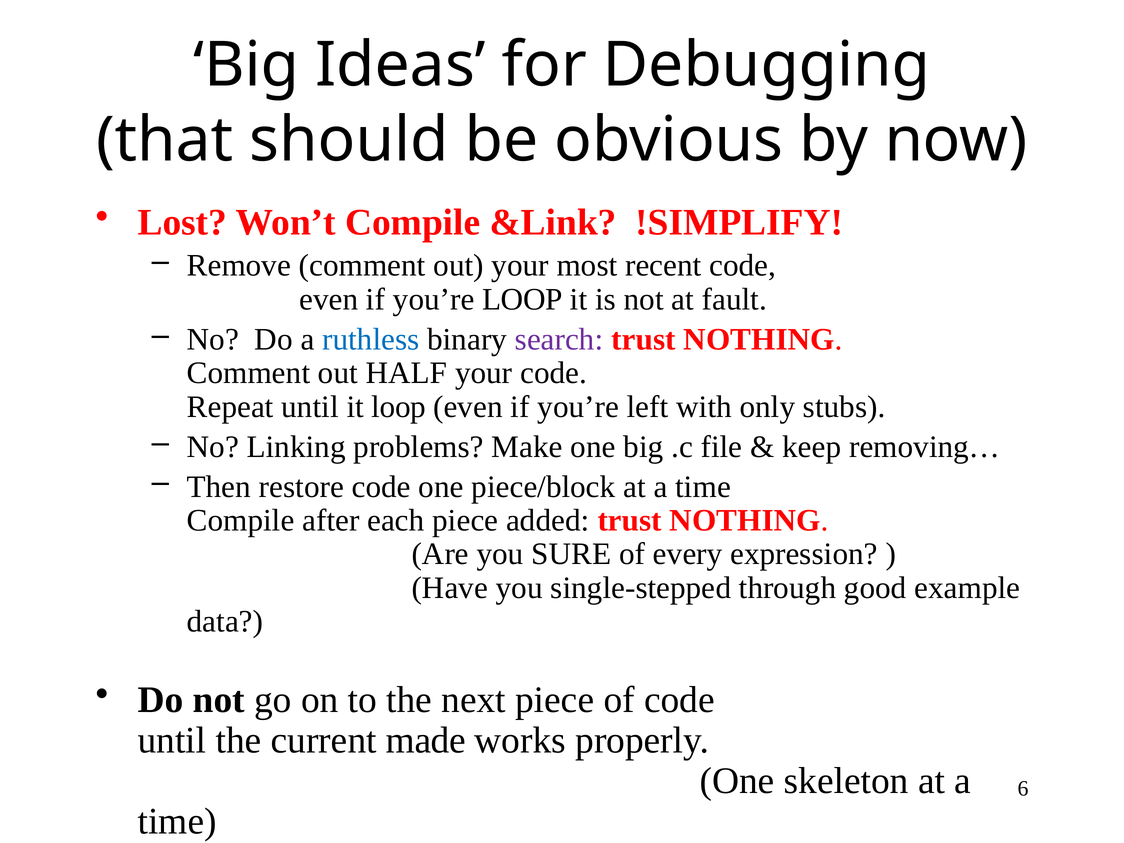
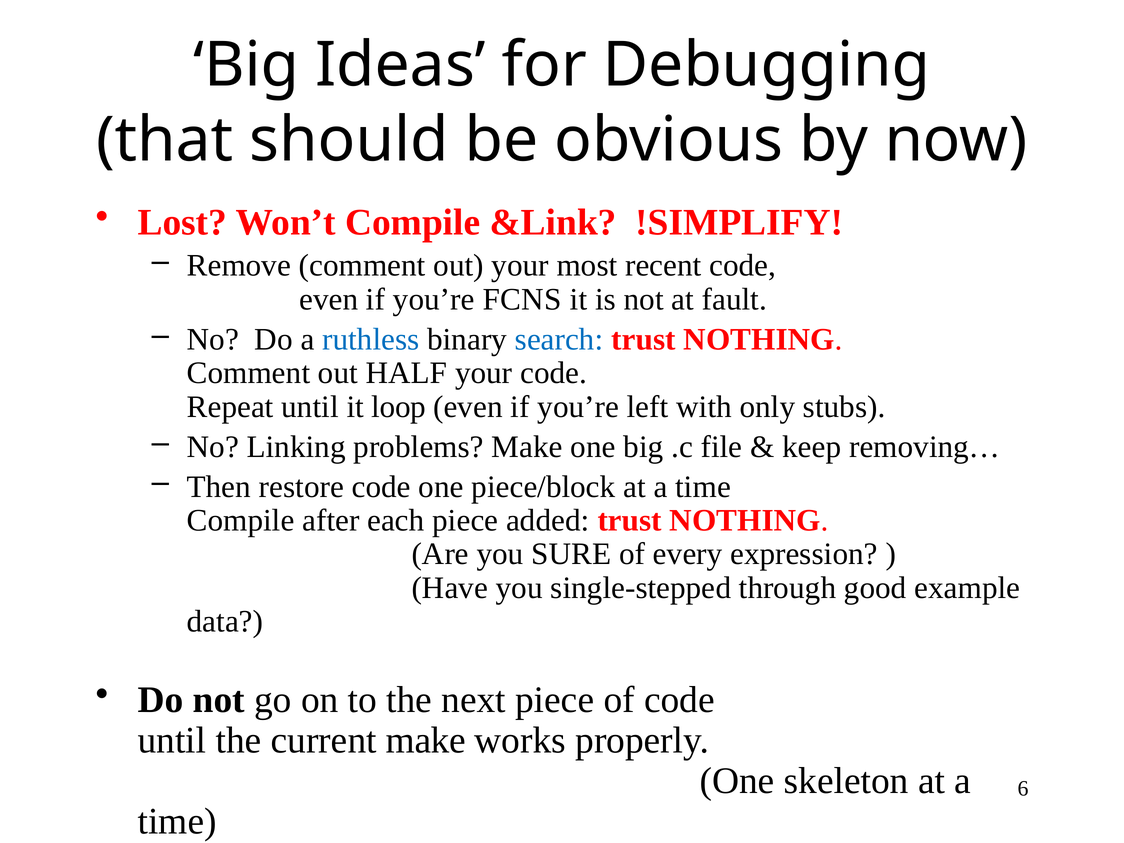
you’re LOOP: LOOP -> FCNS (522, 299)
search colour: purple -> blue (559, 339)
current made: made -> make (426, 740)
